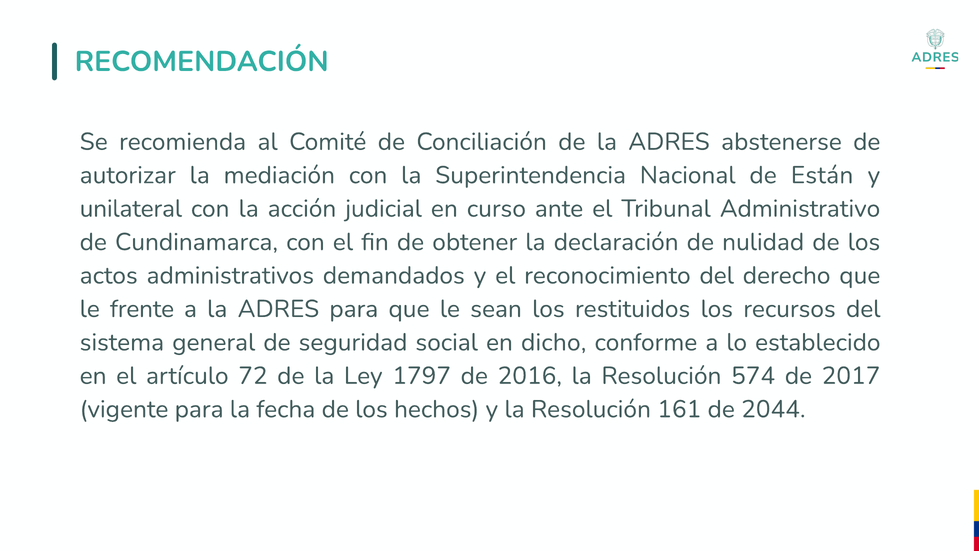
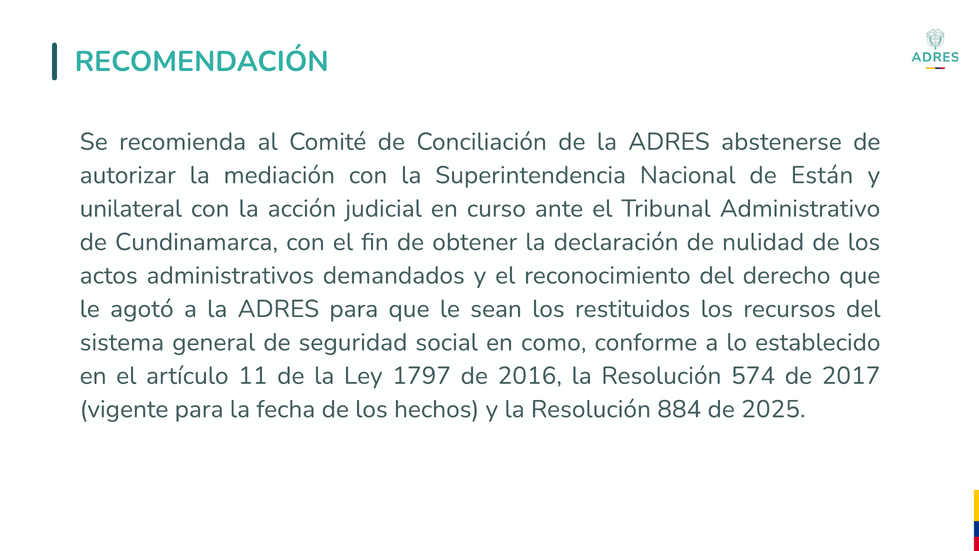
frente: frente -> agotó (142, 309)
dicho: dicho -> como (554, 342)
72: 72 -> 11 (253, 376)
161: 161 -> 884 (679, 409)
2044: 2044 -> 2025 (773, 409)
